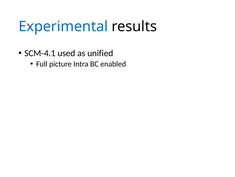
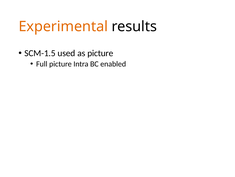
Experimental colour: blue -> orange (63, 26)
SCM-4.1: SCM-4.1 -> SCM-1.5 (40, 53)
as unified: unified -> picture (100, 53)
